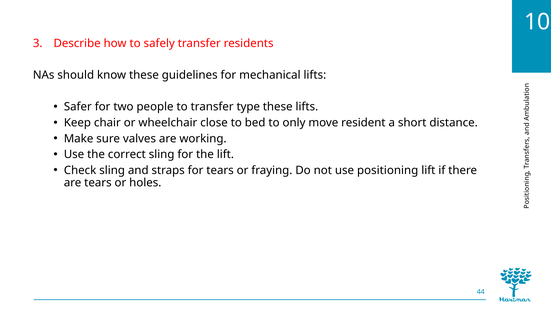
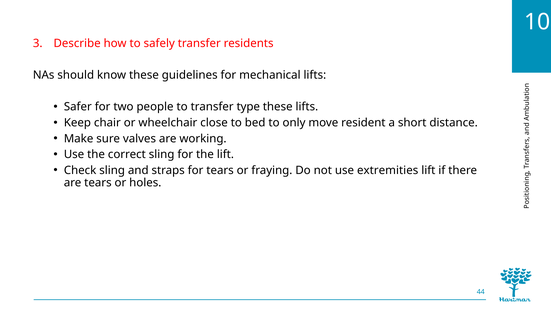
positioning: positioning -> extremities (388, 170)
